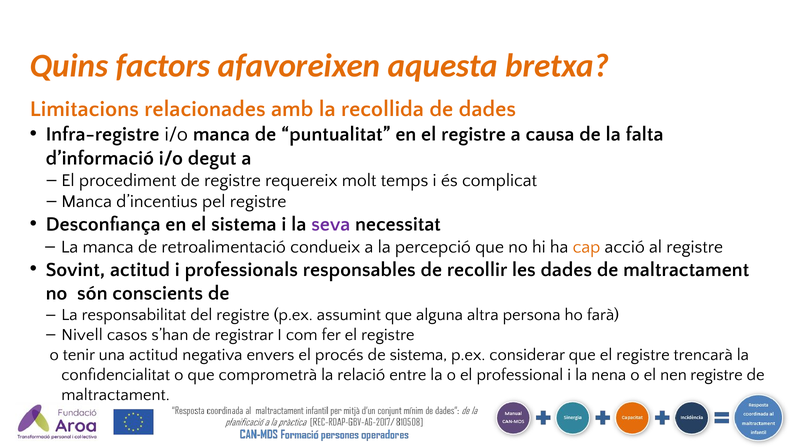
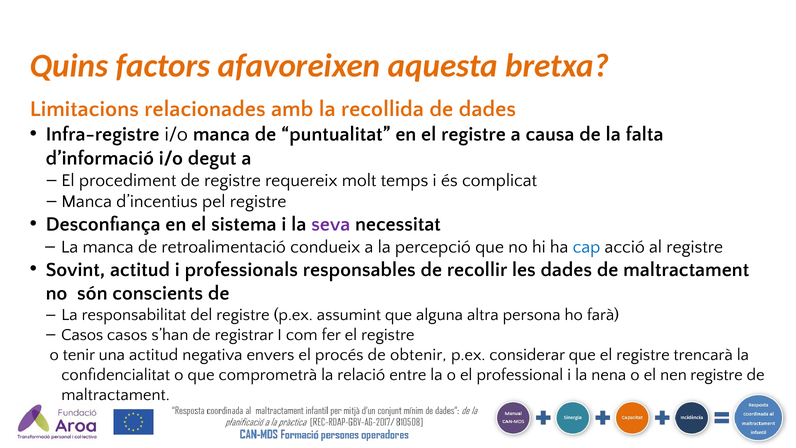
cap colour: orange -> blue (587, 247)
Nivell: Nivell -> Casos (82, 335)
de sistema: sistema -> obtenir (418, 355)
